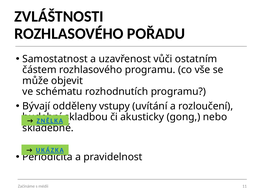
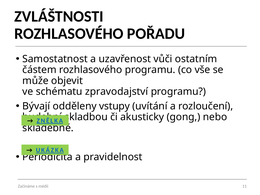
rozhodnutích: rozhodnutích -> zpravodajství (117, 92)
